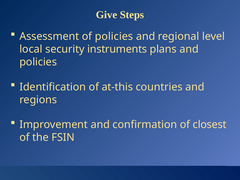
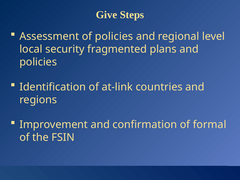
instruments: instruments -> fragmented (117, 49)
at-this: at-this -> at-link (117, 87)
closest: closest -> formal (210, 125)
